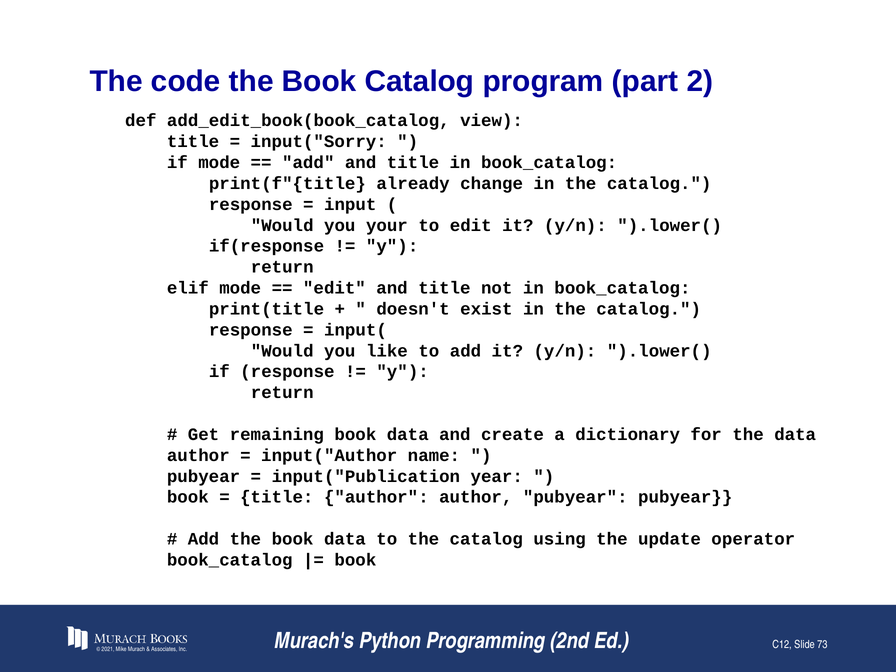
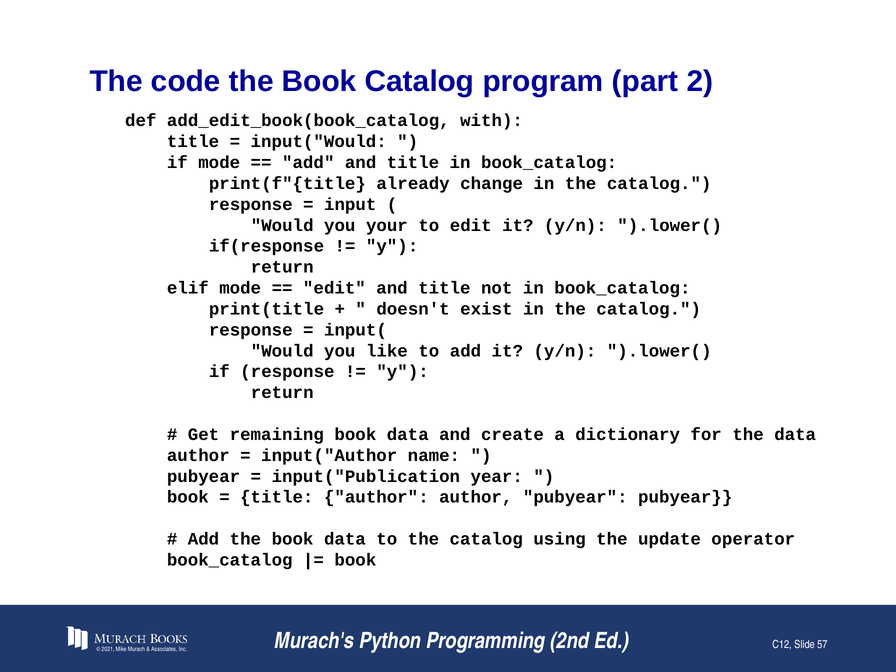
view: view -> with (492, 121)
input("Sorry: input("Sorry -> input("Would (319, 142)
73: 73 -> 57 (822, 645)
